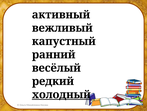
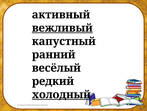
вежливый underline: none -> present (62, 28)
